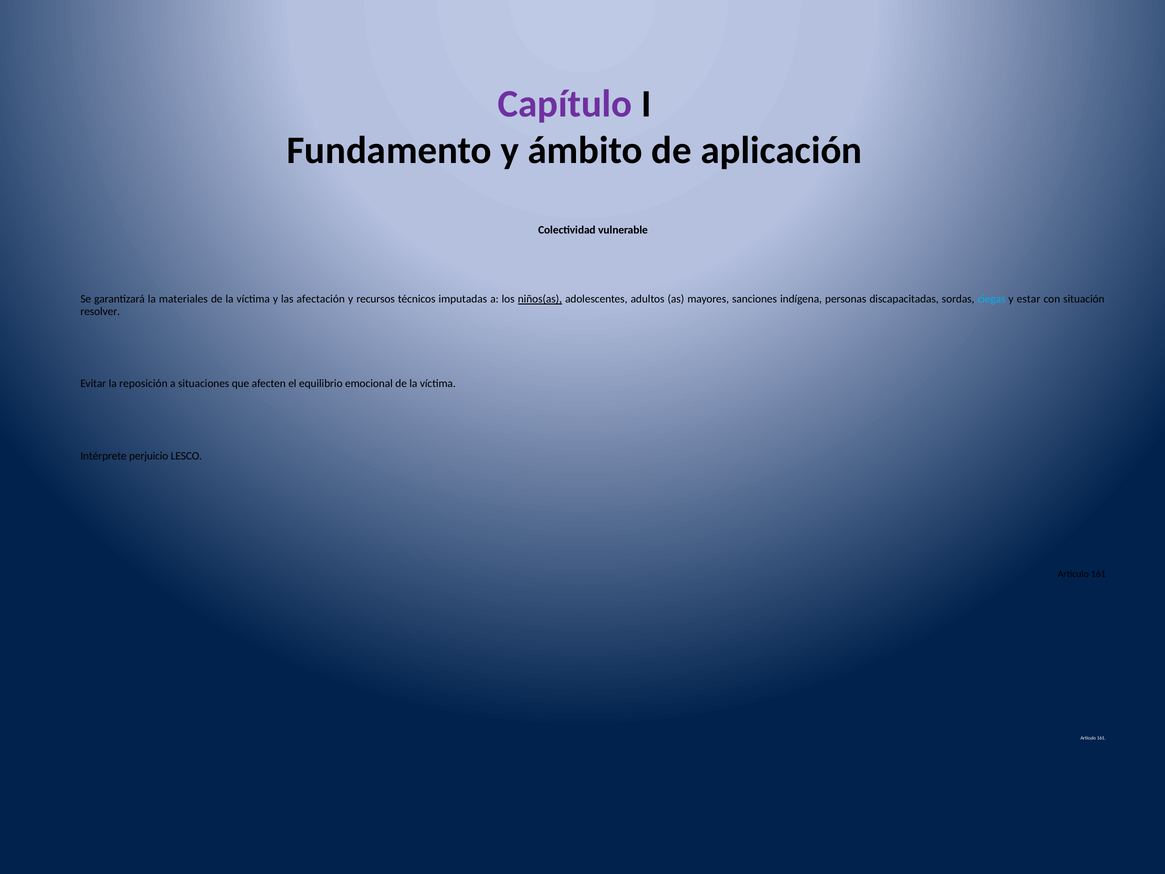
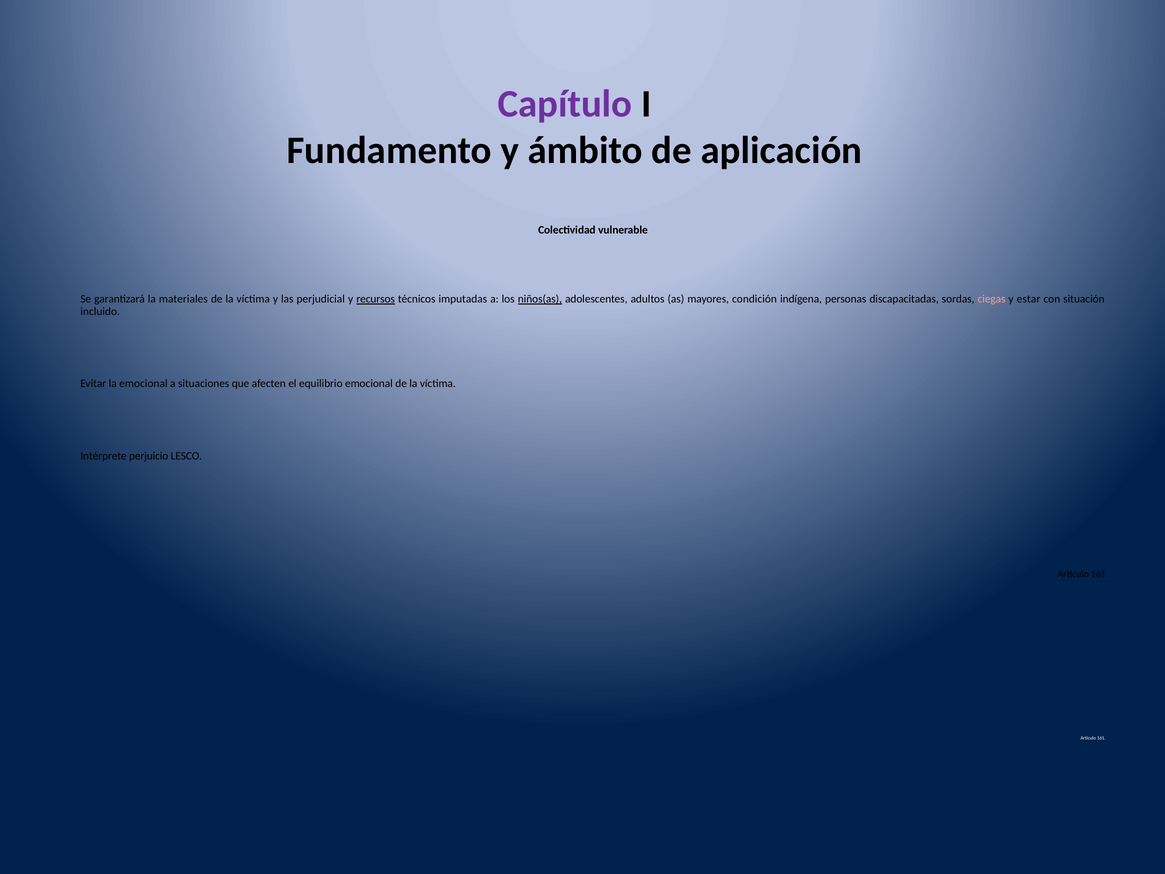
afectación: afectación -> perjudicial (321, 299)
recursos underline: none -> present (376, 299)
sanciones: sanciones -> condición (754, 299)
ciegas colour: light blue -> pink (992, 299)
resolver: resolver -> incluido (100, 311)
la reposición: reposición -> emocional (143, 384)
